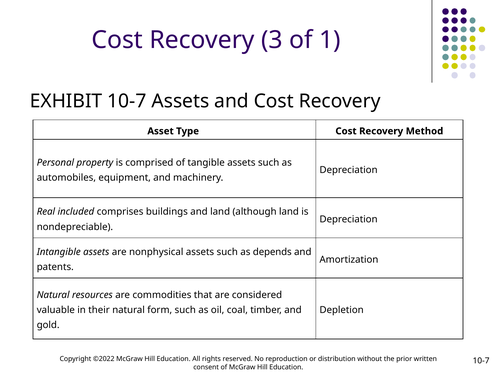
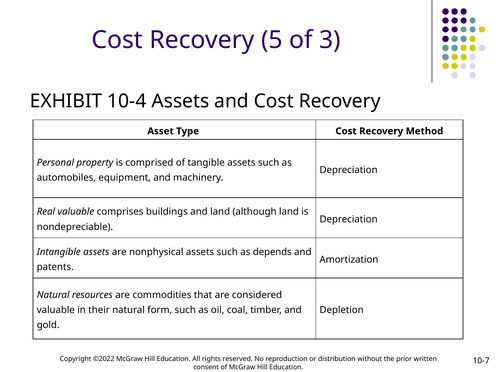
3: 3 -> 5 (272, 40)
1: 1 -> 3 (330, 40)
EXHIBIT 10-7: 10-7 -> 10-4 (127, 101)
Real included: included -> valuable (76, 212)
